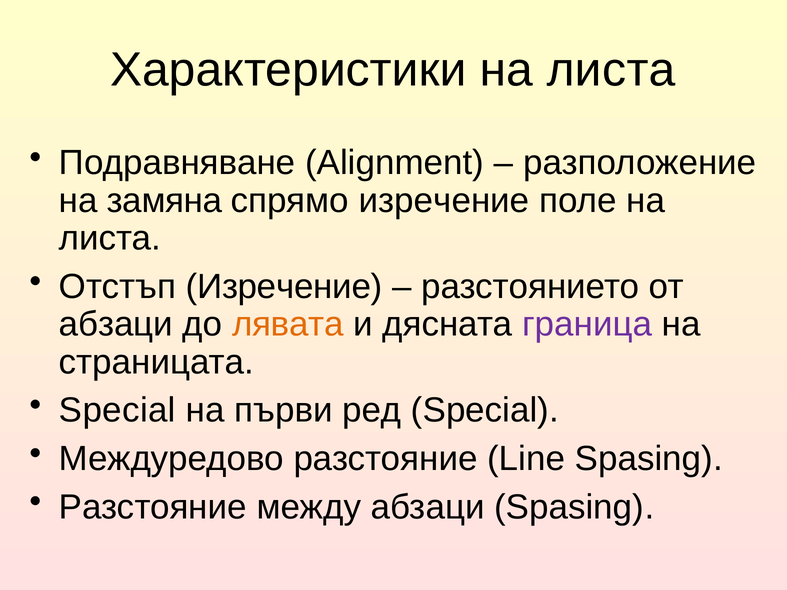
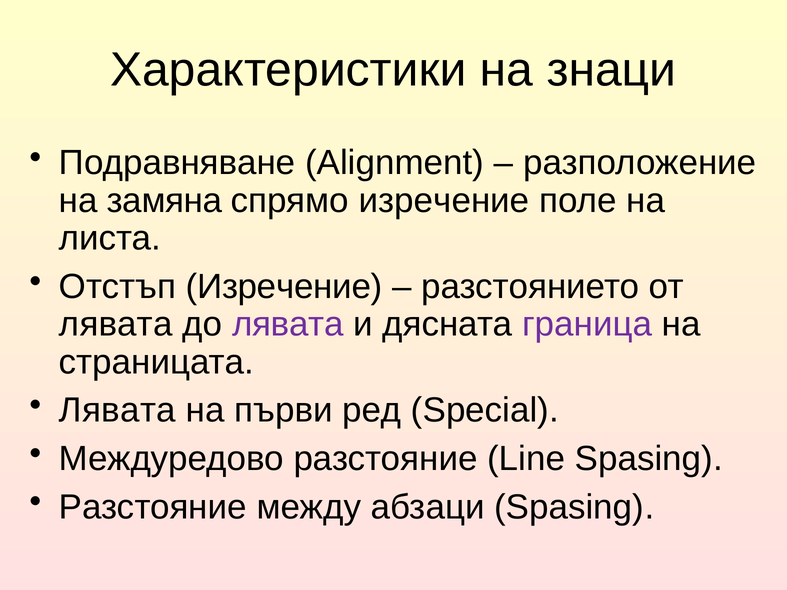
Характеристики на листа: листа -> знаци (611, 70)
абзаци: абзаци -> лявата (116, 325)
лявата colour: orange -> purple (288, 325)
Special: Special -> Лявата (117, 411)
